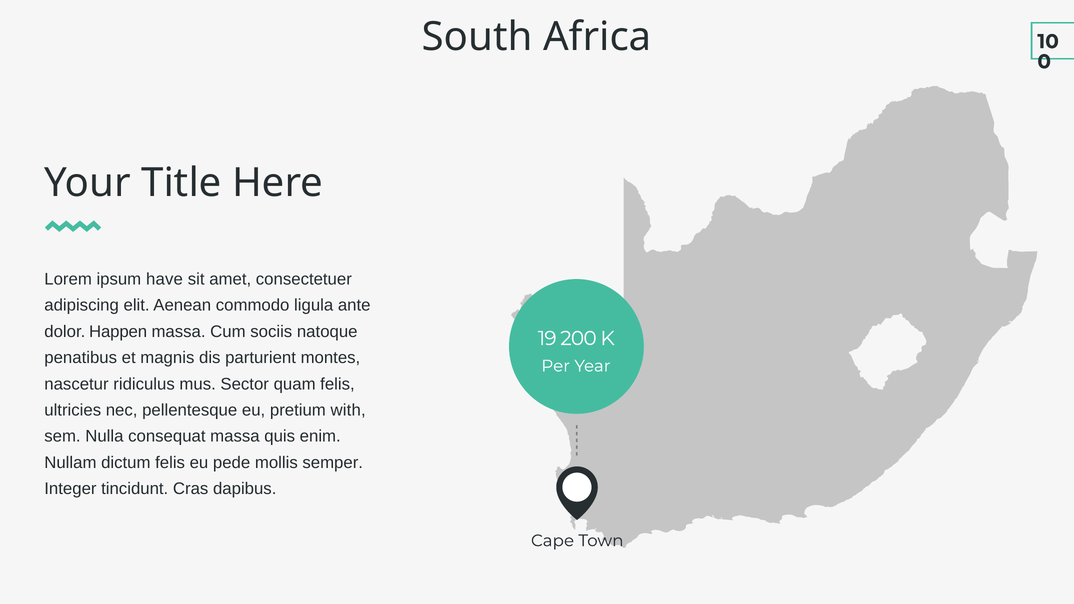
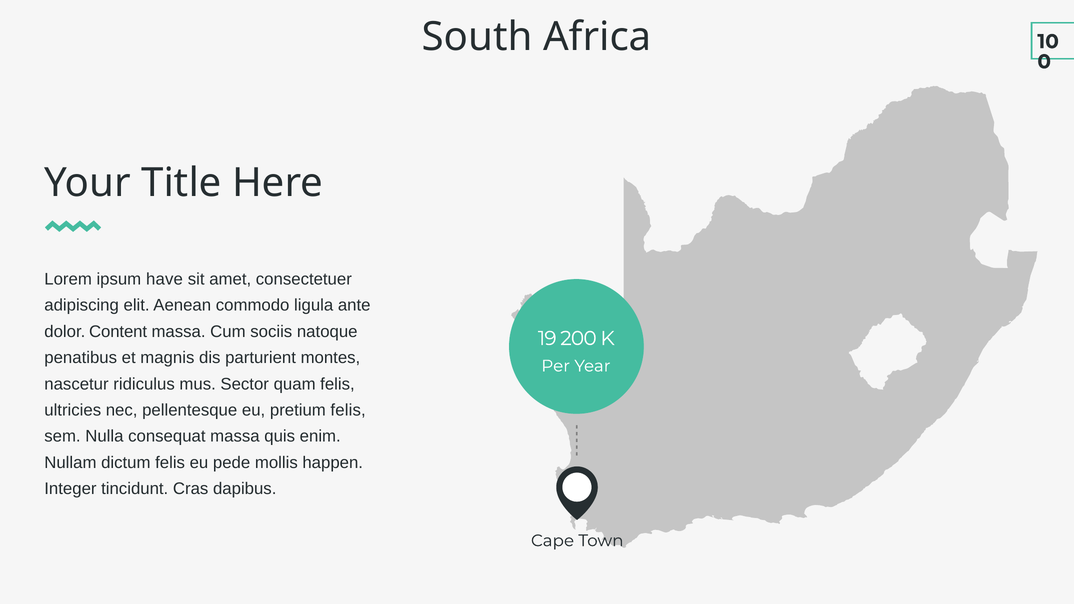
Happen: Happen -> Content (118, 332)
pretium with: with -> felis (348, 410)
semper: semper -> happen (333, 463)
